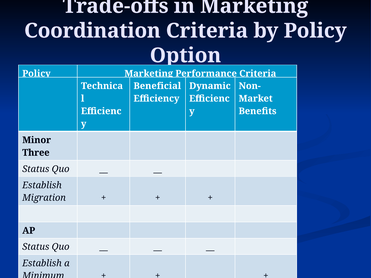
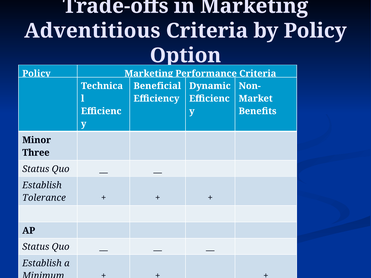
Coordination: Coordination -> Adventitious (92, 31)
Migration: Migration -> Tolerance (44, 198)
